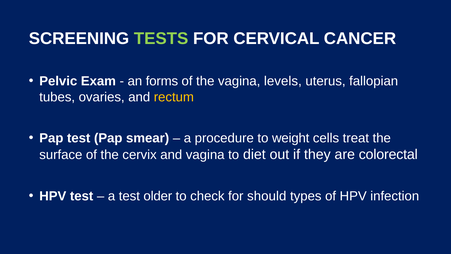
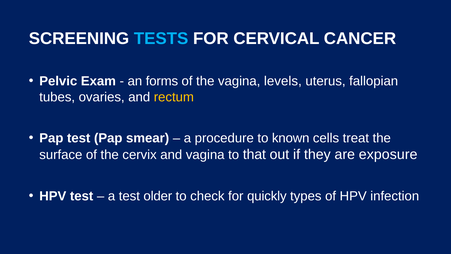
TESTS colour: light green -> light blue (161, 38)
weight: weight -> known (291, 138)
diet: diet -> that (254, 154)
colorectal: colorectal -> exposure (388, 154)
should: should -> quickly (267, 196)
